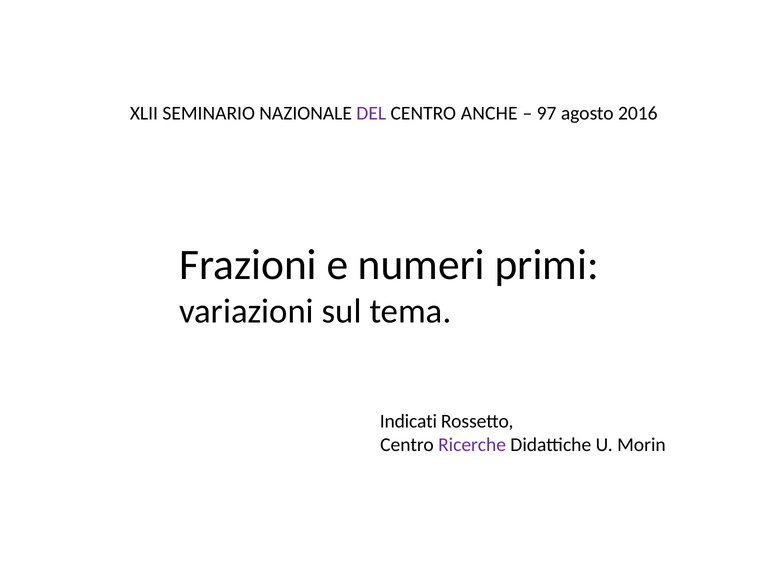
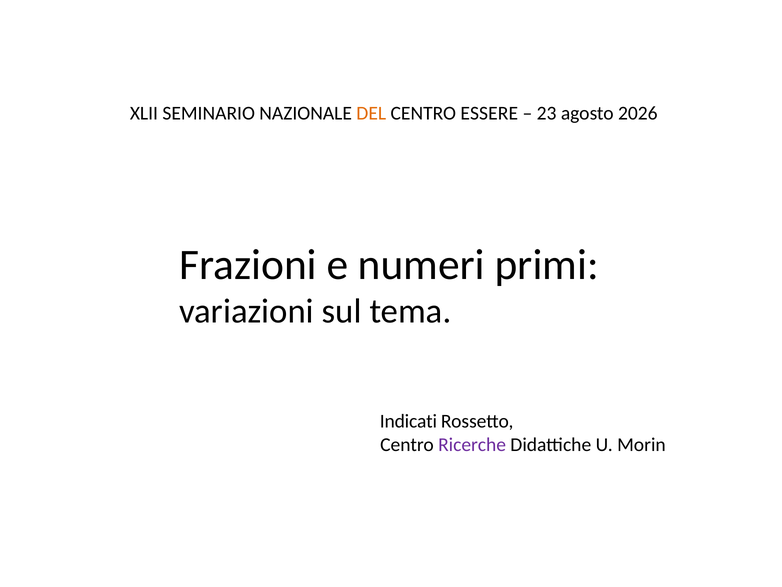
DEL colour: purple -> orange (371, 113)
ANCHE: ANCHE -> ESSERE (489, 113)
97: 97 -> 23 (547, 113)
2016: 2016 -> 2026 (638, 113)
